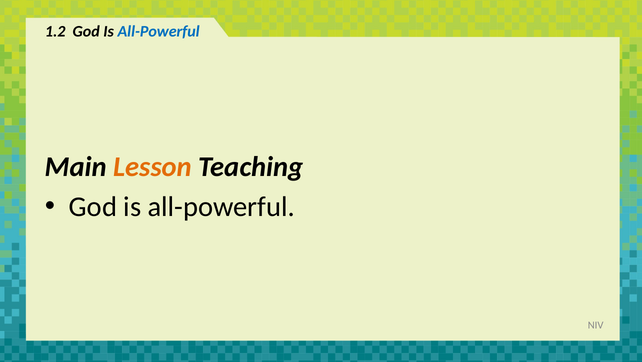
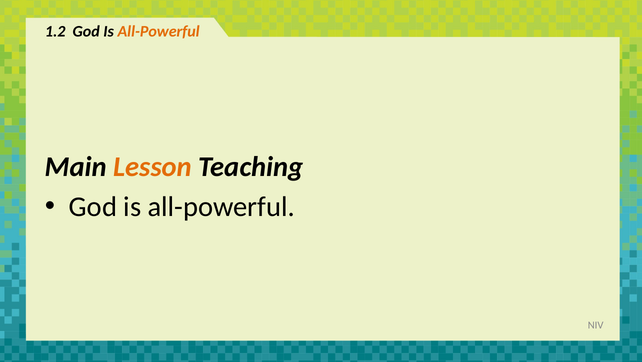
All-Powerful colour: blue -> orange (159, 31)
